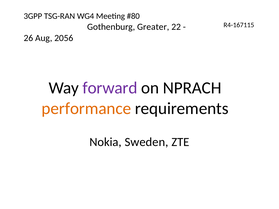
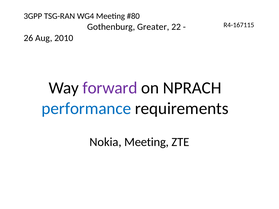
2056: 2056 -> 2010 (64, 38)
performance colour: orange -> blue (86, 109)
Nokia Sweden: Sweden -> Meeting (147, 142)
